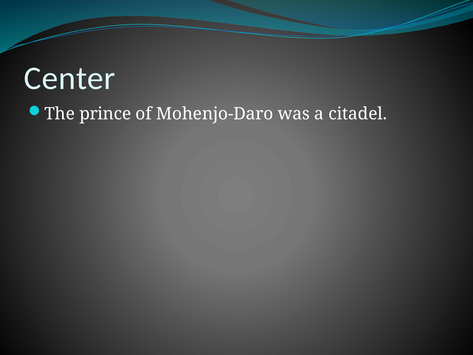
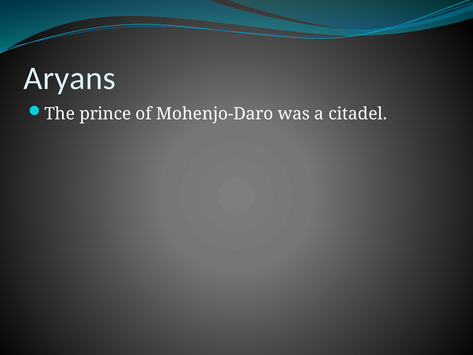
Center: Center -> Aryans (70, 78)
